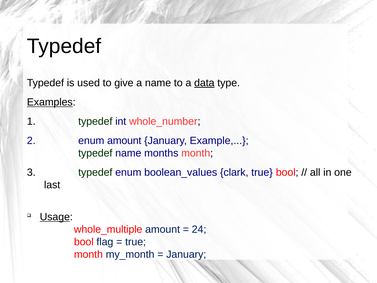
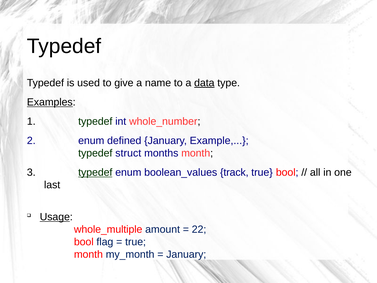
enum amount: amount -> defined (124, 141)
typedef name: name -> struct (128, 153)
typedef underline: none -> present (95, 172)
clark: clark -> track (234, 172)
24: 24 -> 22 (199, 229)
